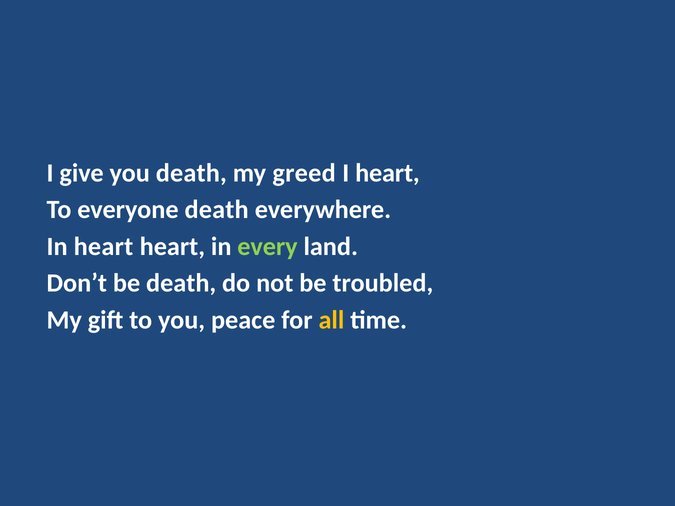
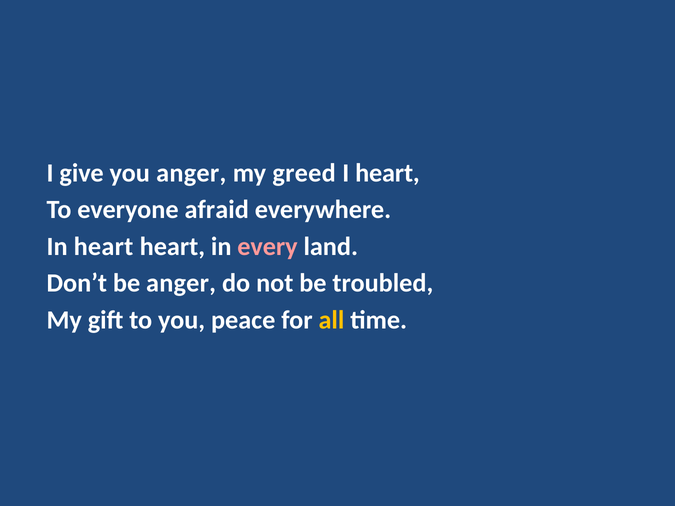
you death: death -> anger (191, 173)
everyone death: death -> afraid (217, 210)
every colour: light green -> pink (267, 247)
be death: death -> anger (181, 283)
